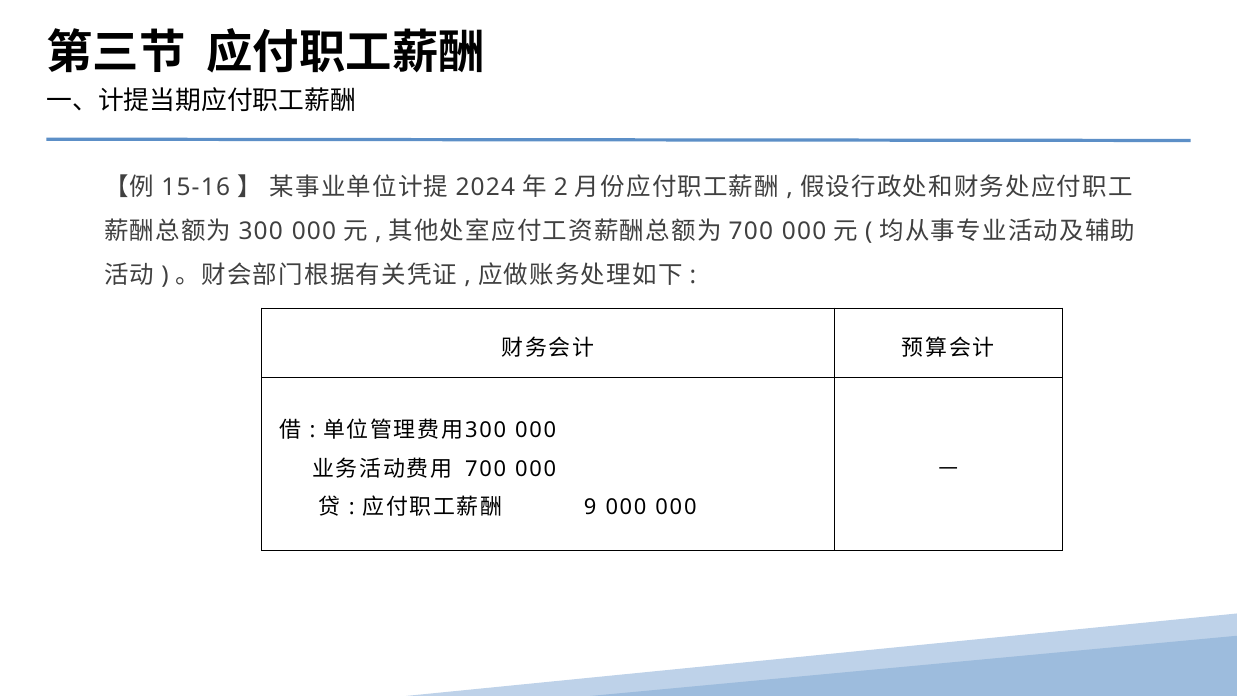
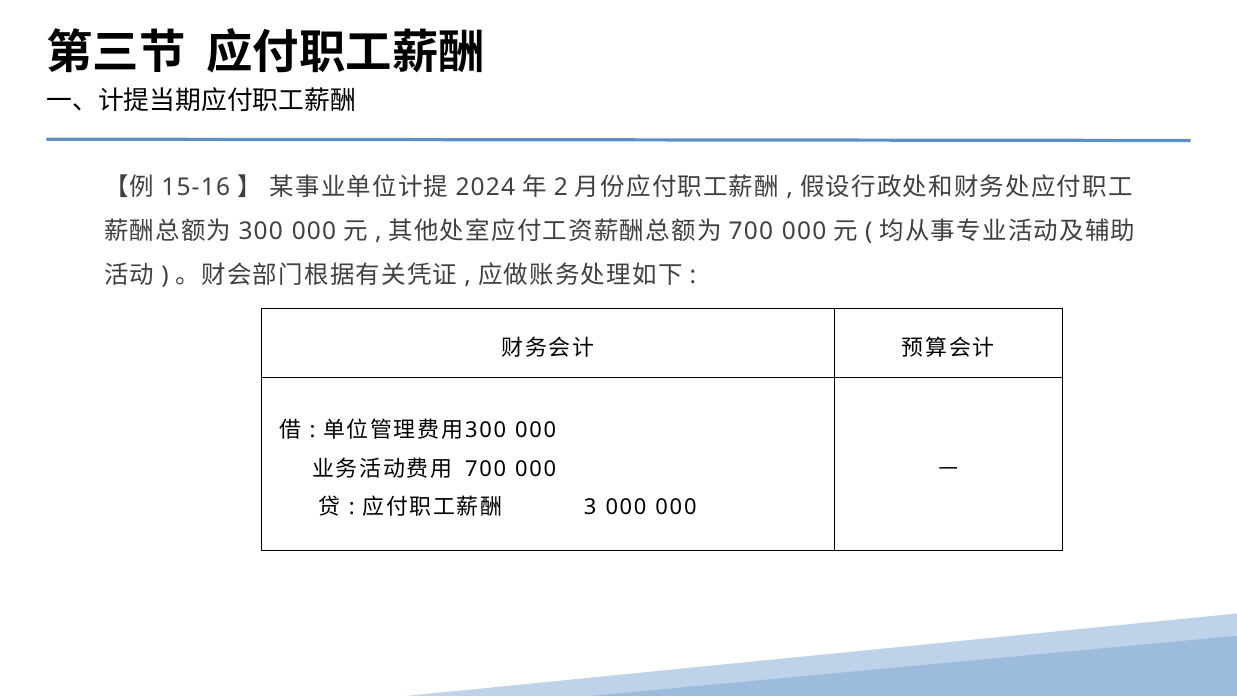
9: 9 -> 3 (590, 507)
